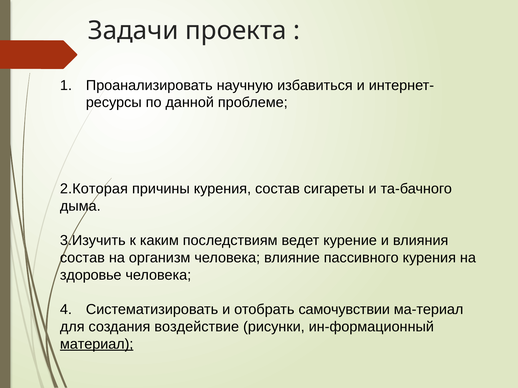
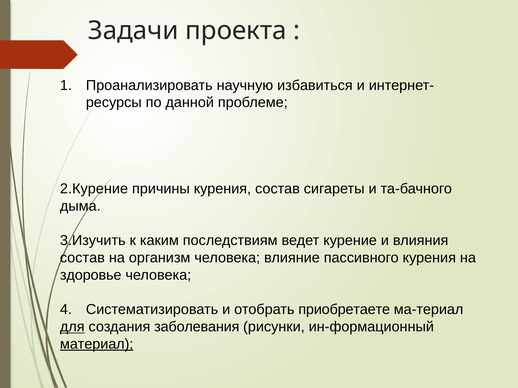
2.Которая: 2.Которая -> 2.Курение (94, 189)
самочувствии: самочувствии -> приобретаете (344, 310)
для underline: none -> present (72, 327)
воздействие: воздействие -> заболевания (197, 327)
